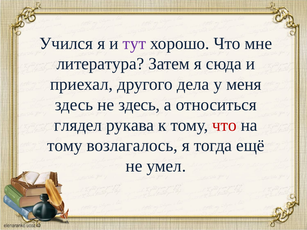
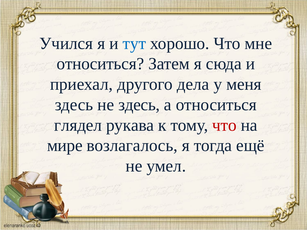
тут colour: purple -> blue (134, 43)
литература: литература -> относиться (100, 64)
тому: тому -> мире (65, 146)
